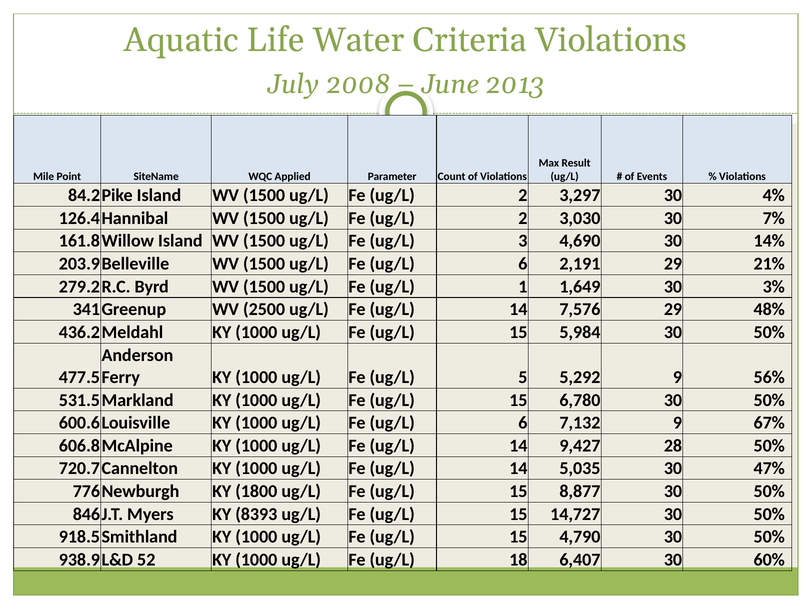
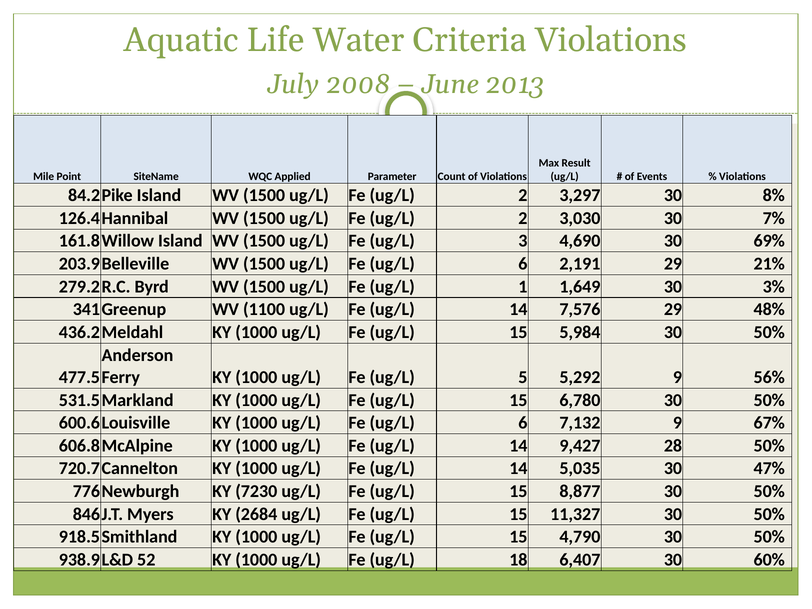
4%: 4% -> 8% (774, 195)
14%: 14% -> 69% (769, 241)
2500: 2500 -> 1100 (264, 310)
1800: 1800 -> 7230 (256, 491)
8393: 8393 -> 2684 (256, 514)
14,727: 14,727 -> 11,327 (575, 514)
